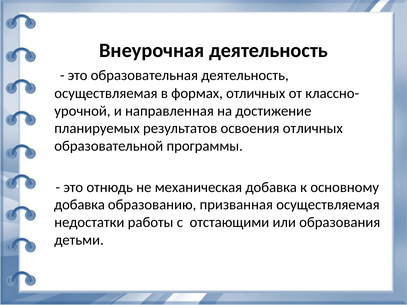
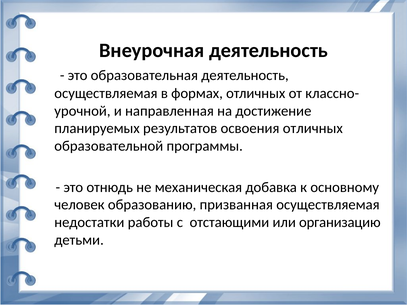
добавка: добавка -> человек (79, 205)
образования: образования -> организацию (340, 223)
